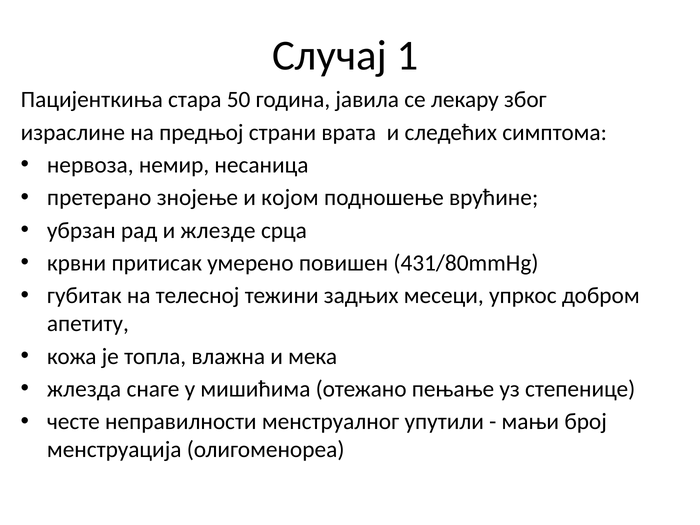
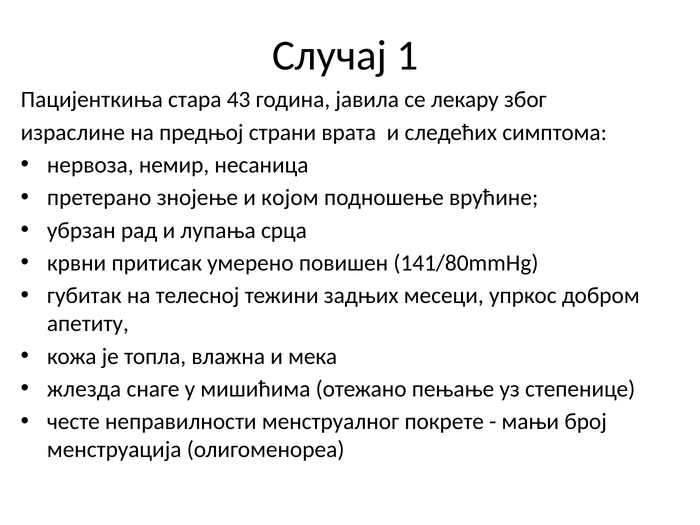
50: 50 -> 43 (239, 100)
жлезде: жлезде -> лупања (218, 230)
431/80mmHg: 431/80mmHg -> 141/80mmHg (466, 263)
упутили: упутили -> покрете (444, 422)
